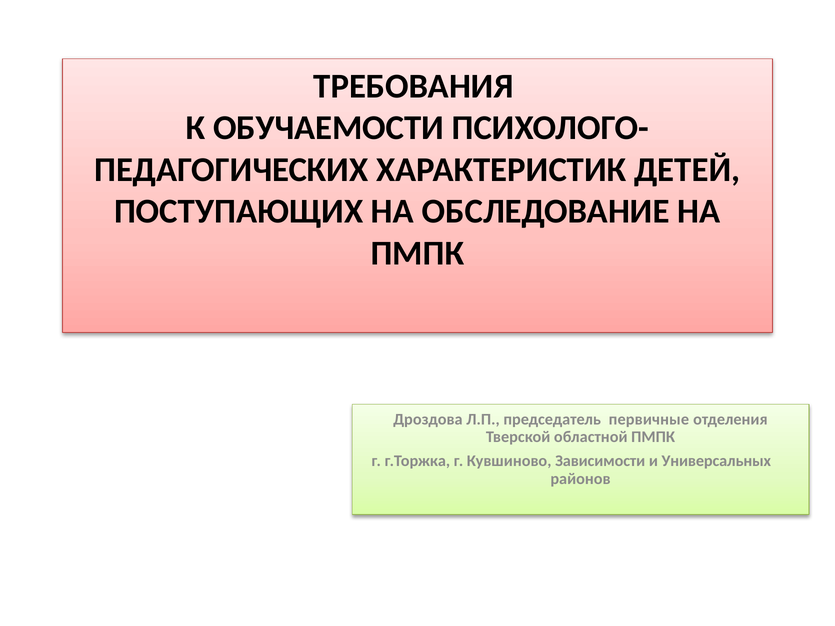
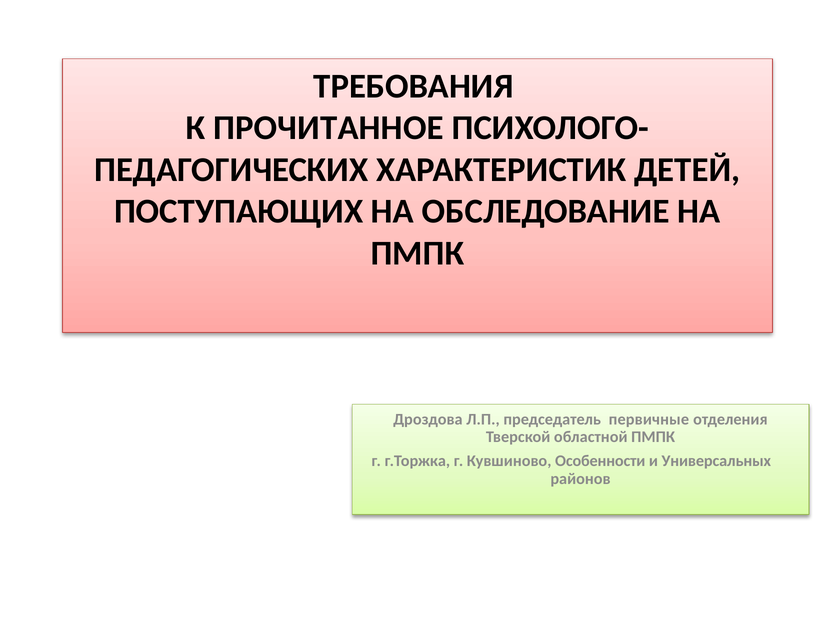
ОБУЧАЕМОСТИ: ОБУЧАЕМОСТИ -> ПРОЧИТАННОЕ (328, 128)
Зависимости: Зависимости -> Особенности (600, 461)
